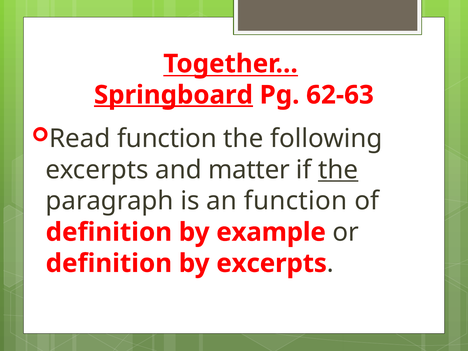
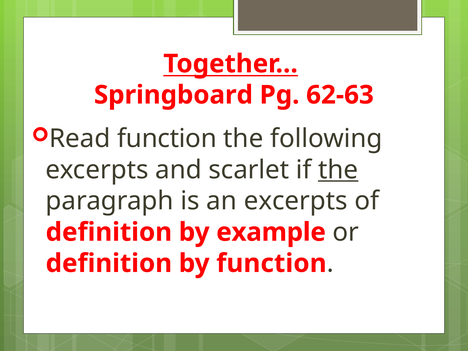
Springboard underline: present -> none (173, 95)
matter: matter -> scarlet (249, 170)
an function: function -> excerpts (296, 201)
by excerpts: excerpts -> function (271, 263)
